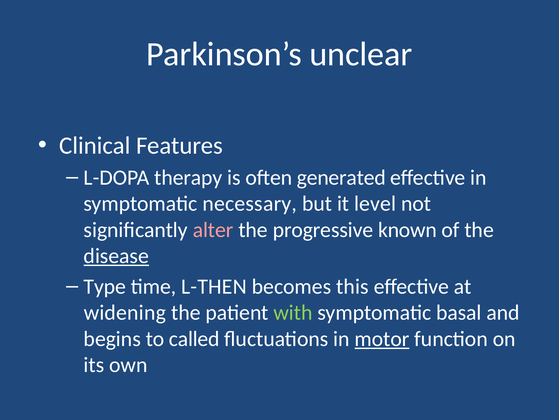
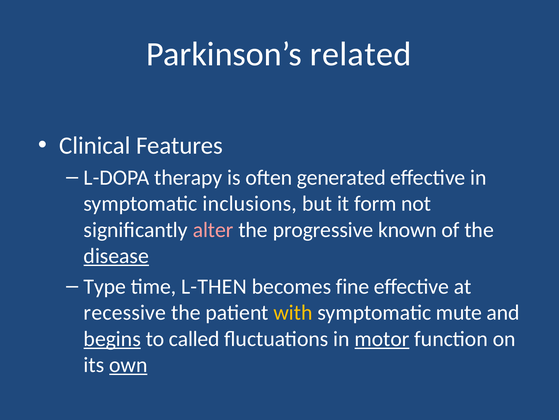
unclear: unclear -> related (361, 54)
necessary: necessary -> inclusions (250, 203)
level: level -> form (375, 203)
this: this -> fine (353, 286)
widening: widening -> recessive (125, 312)
with colour: light green -> yellow (293, 312)
basal: basal -> mute (459, 312)
begins underline: none -> present (112, 338)
own underline: none -> present (128, 364)
